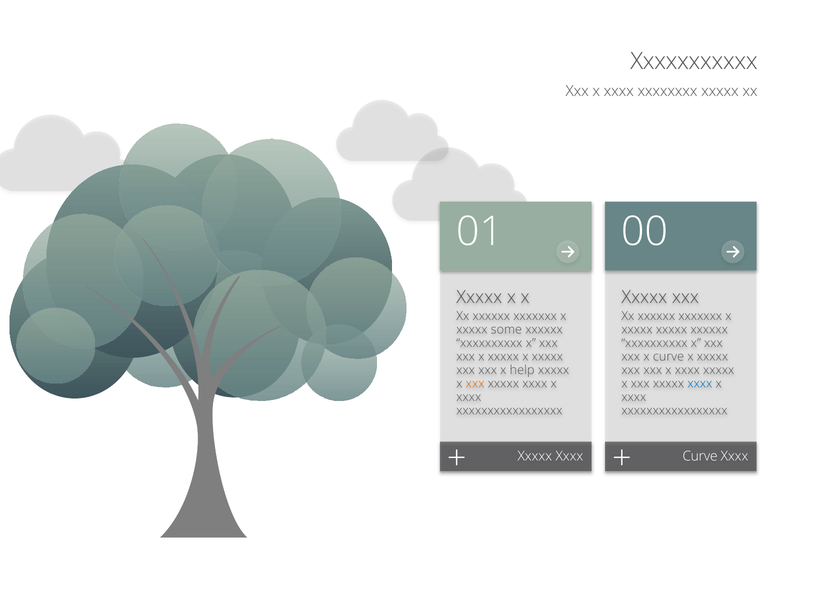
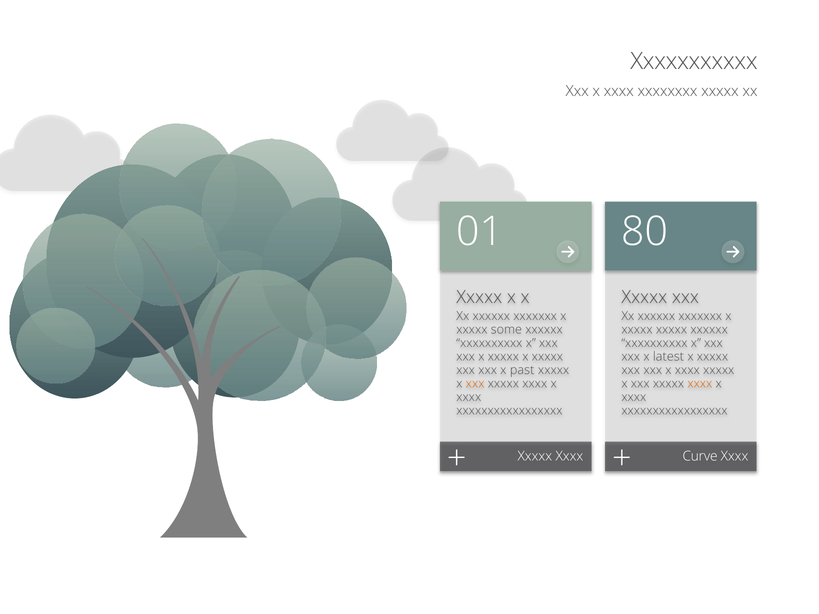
00: 00 -> 80 (645, 232)
x curve: curve -> latest (668, 357)
help: help -> past (522, 370)
xxxx colour: blue -> orange (700, 384)
